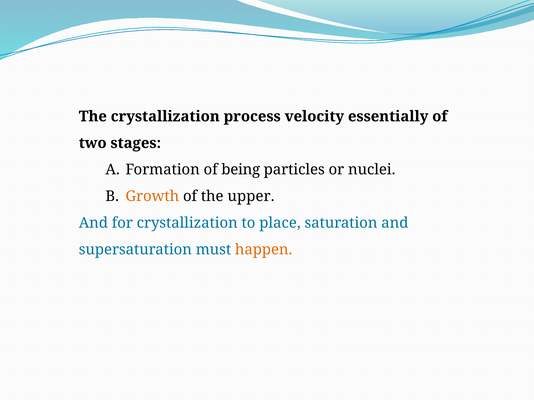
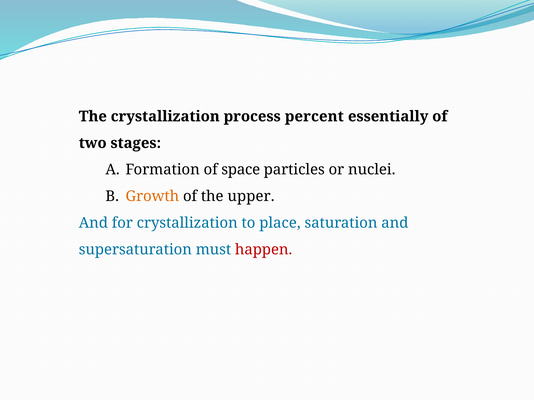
velocity: velocity -> percent (314, 117)
being: being -> space (241, 170)
happen colour: orange -> red (264, 250)
